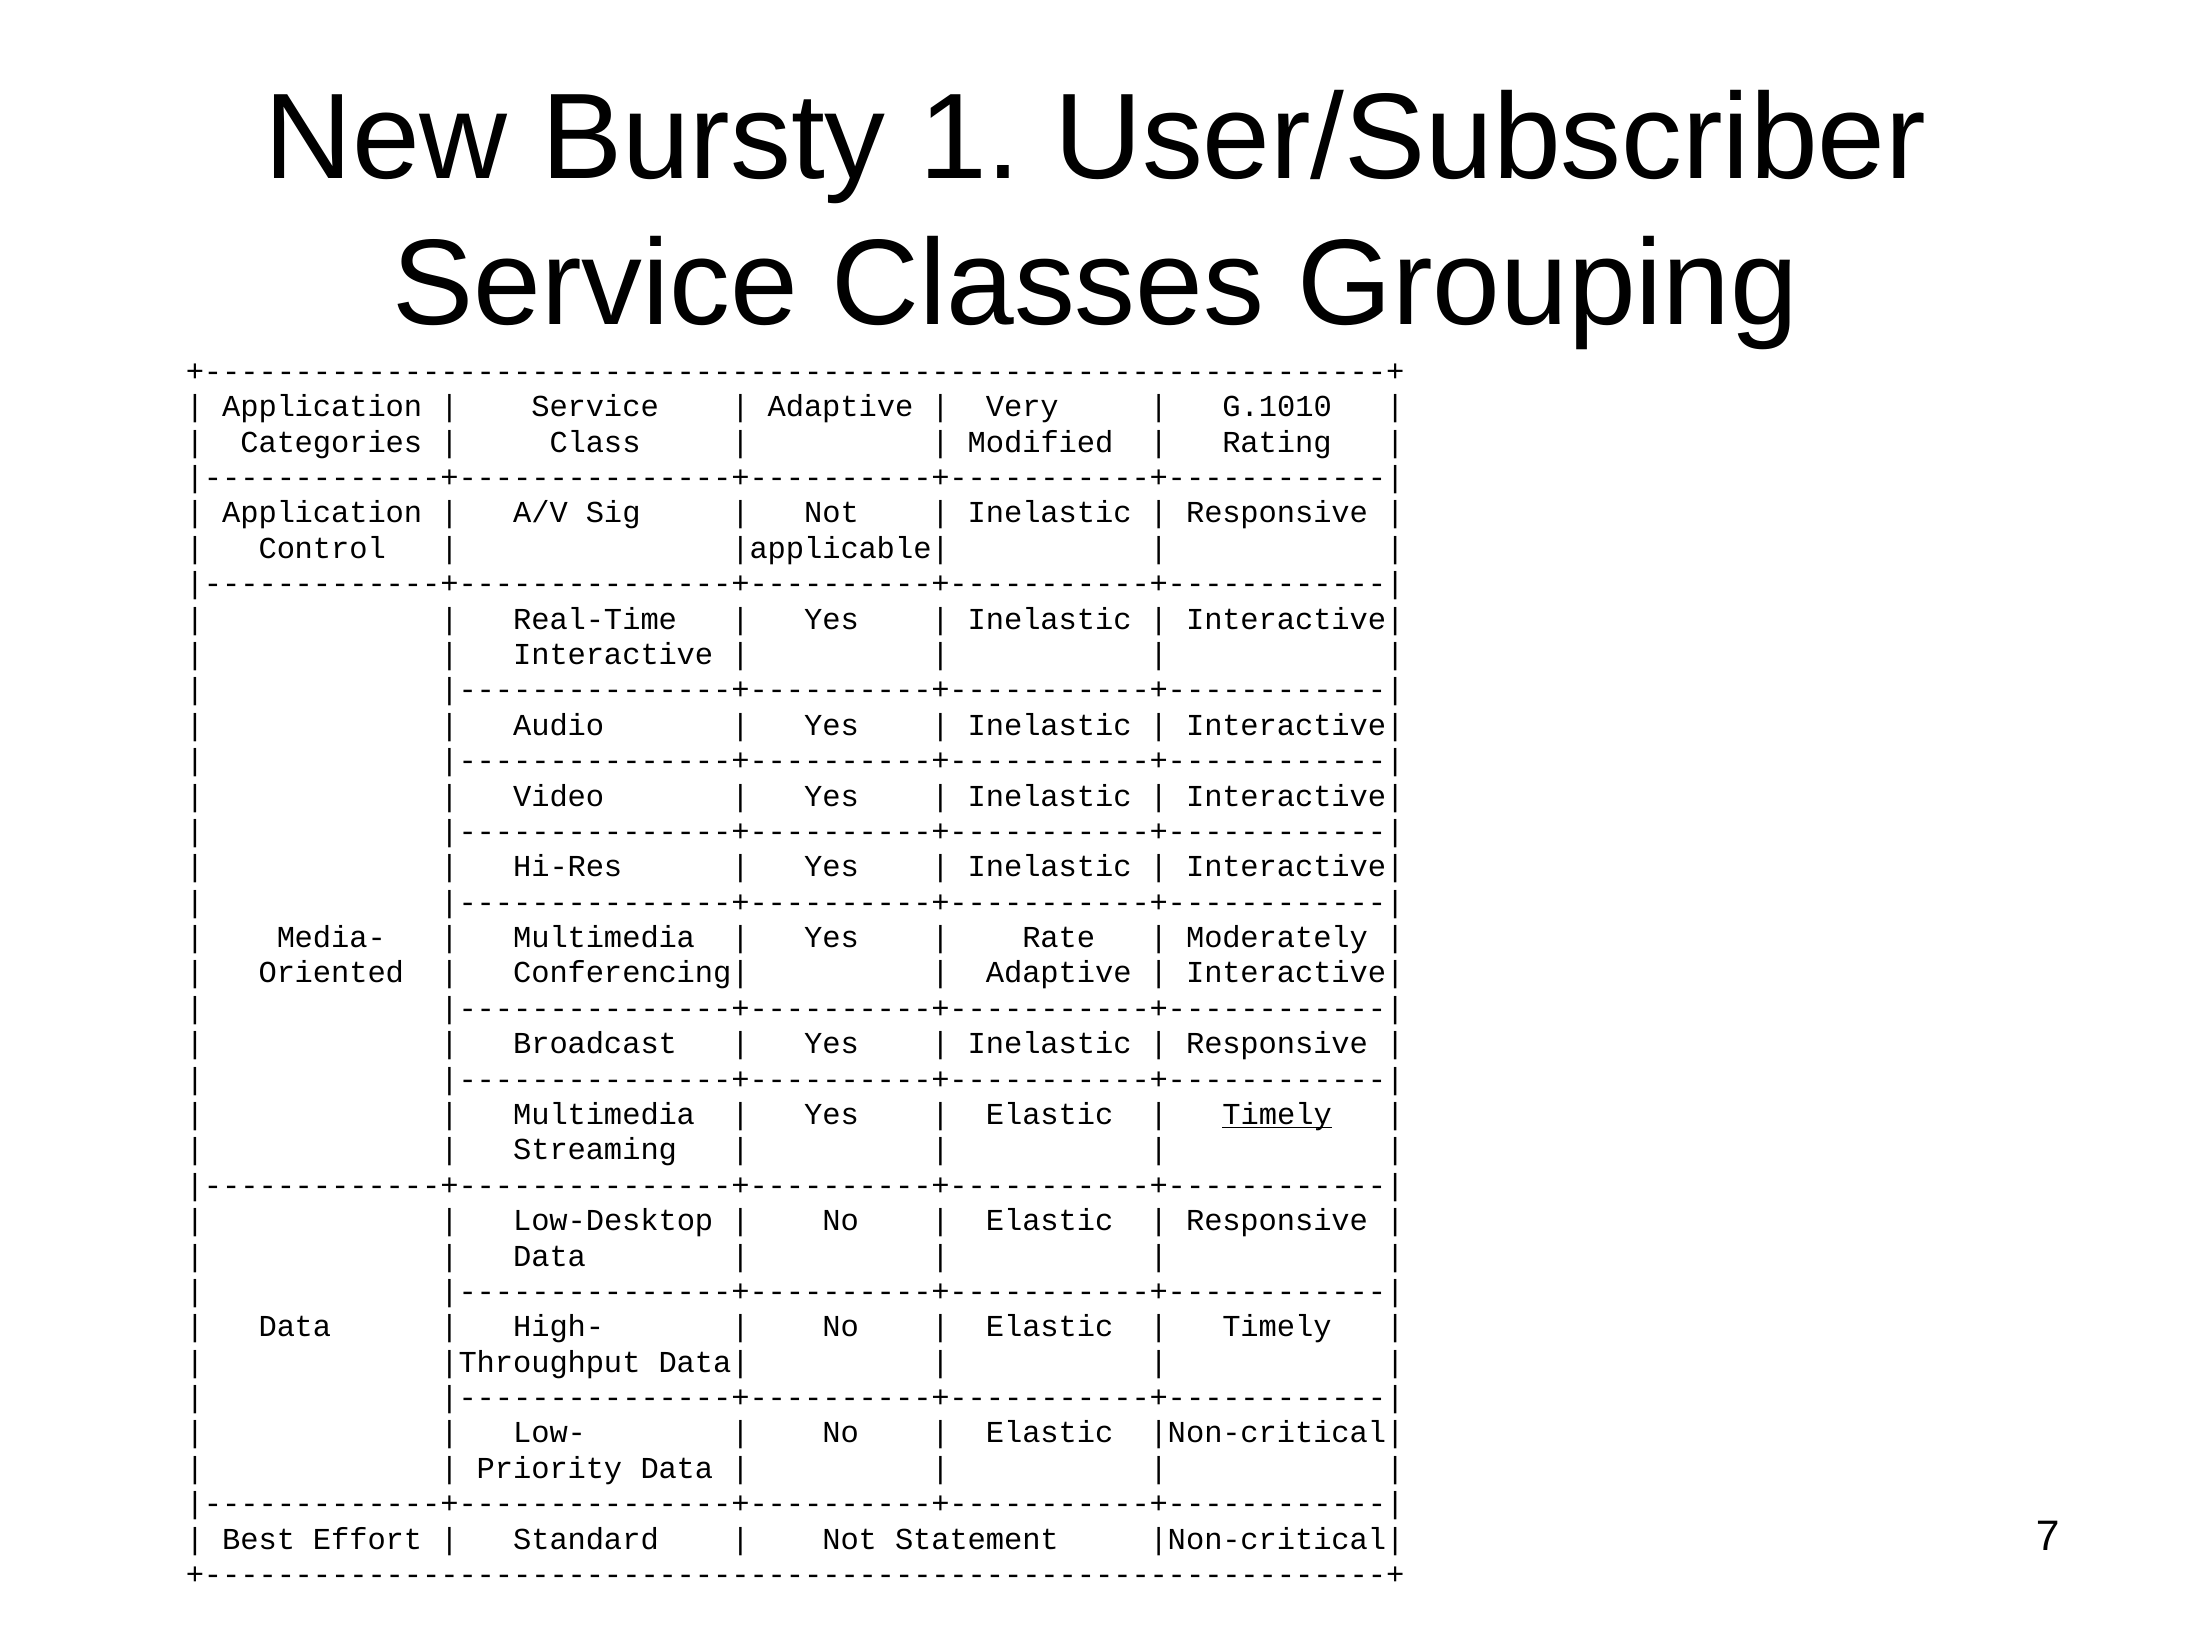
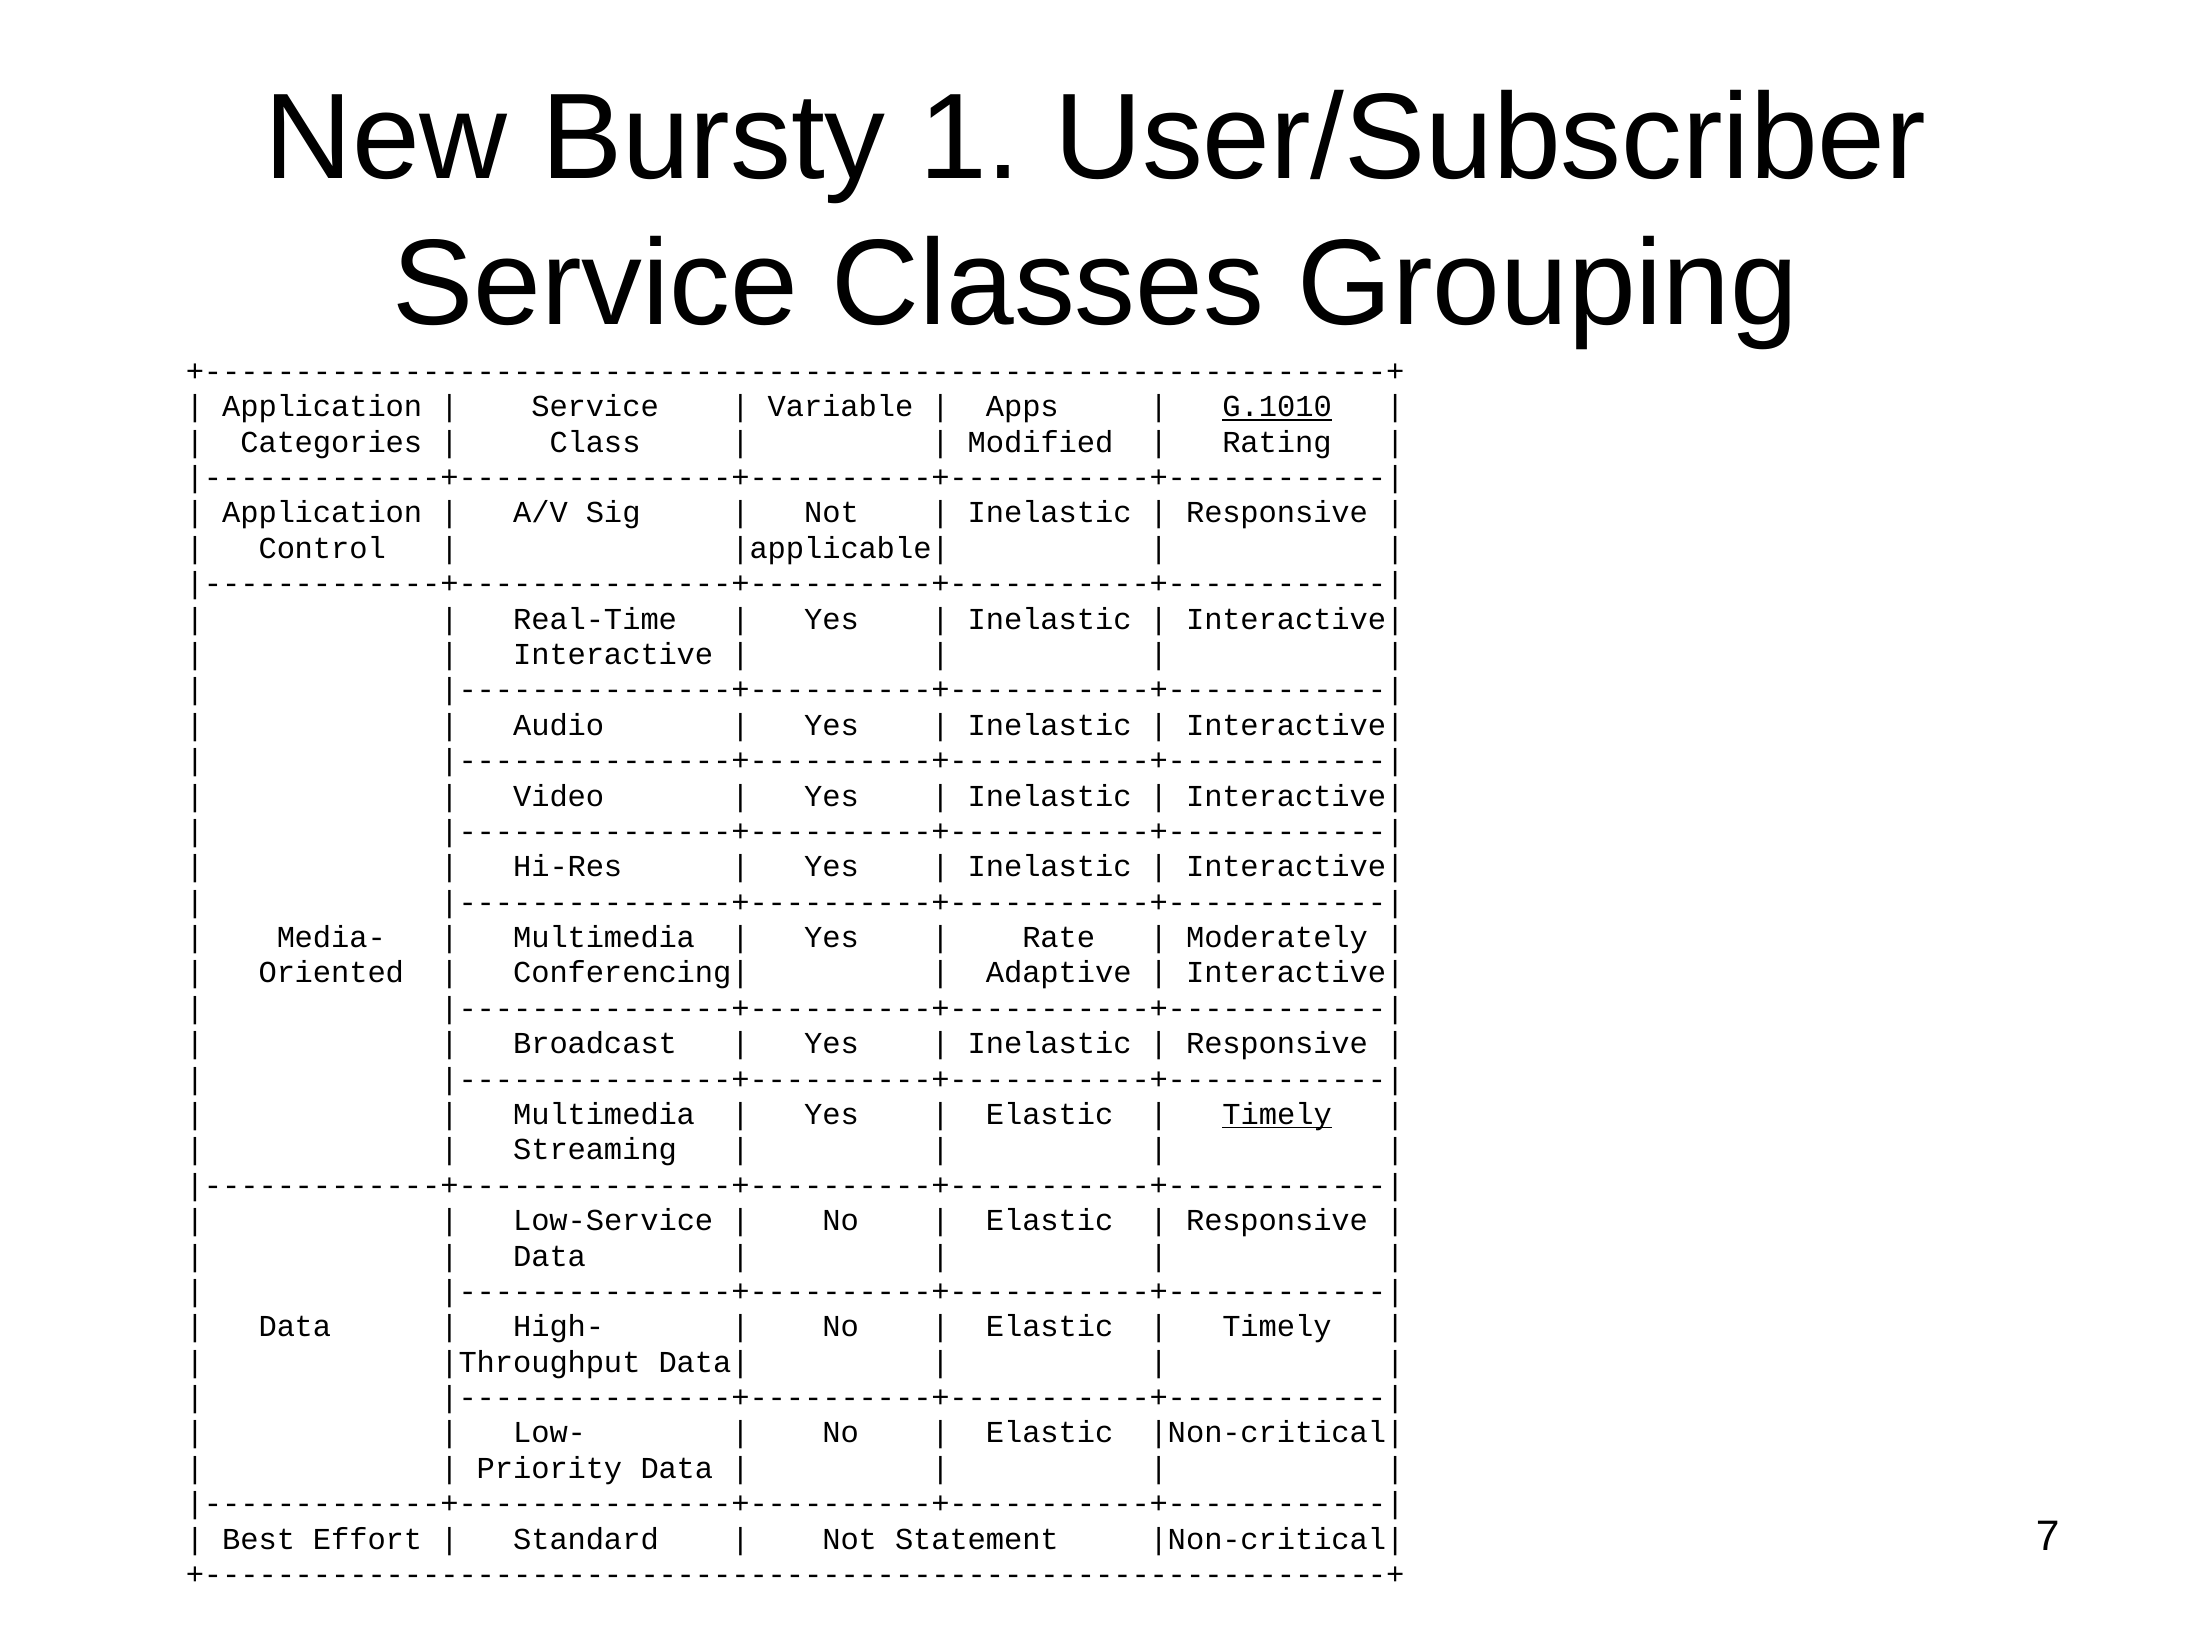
Adaptive: Adaptive -> Variable (840, 407)
Very: Very -> Apps (1022, 407)
G.1010 underline: none -> present (1277, 407)
Low-Desktop: Low-Desktop -> Low-Service (613, 1220)
